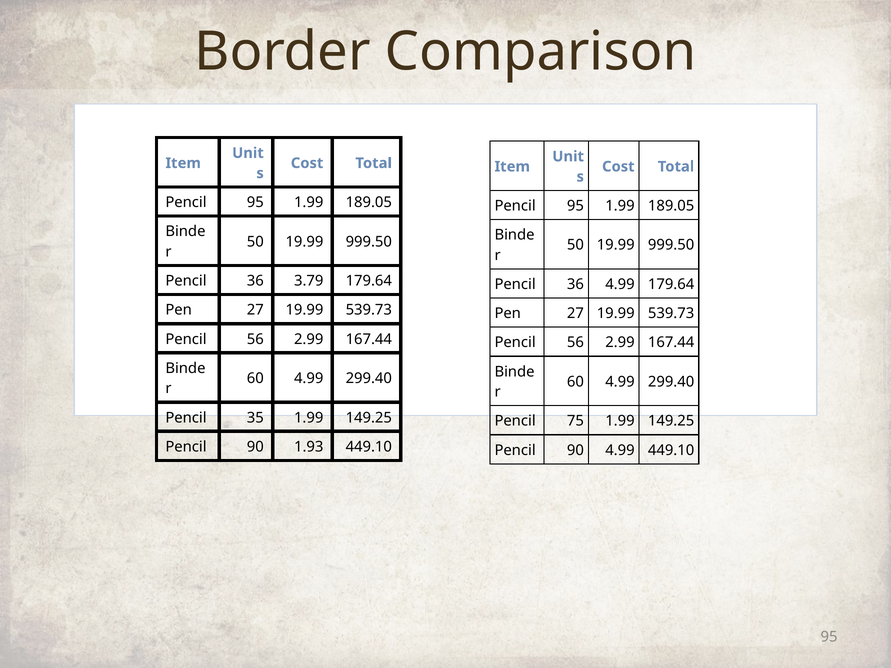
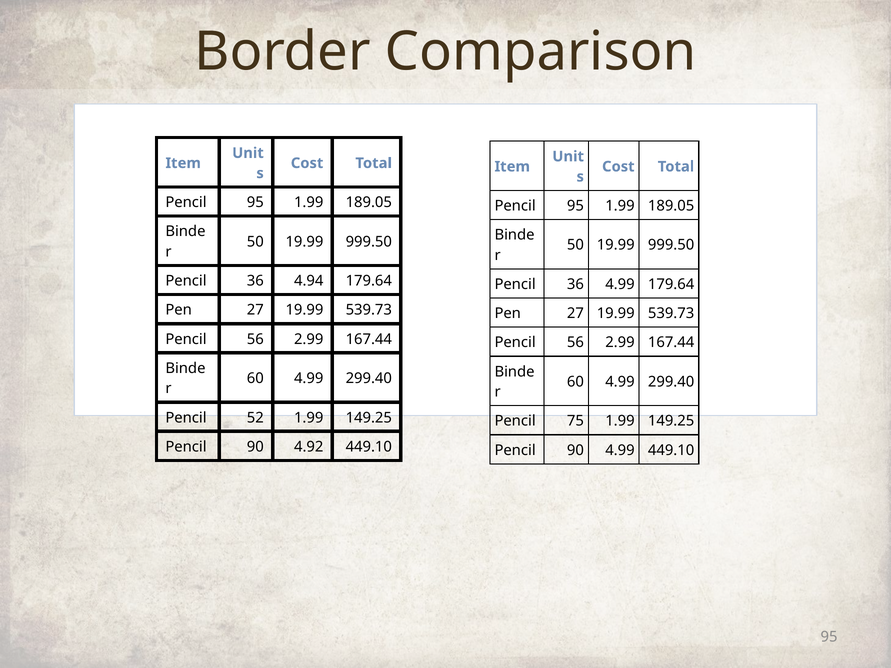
3.79: 3.79 -> 4.94 (309, 281)
35: 35 -> 52 (255, 418)
1.93: 1.93 -> 4.92 (309, 447)
